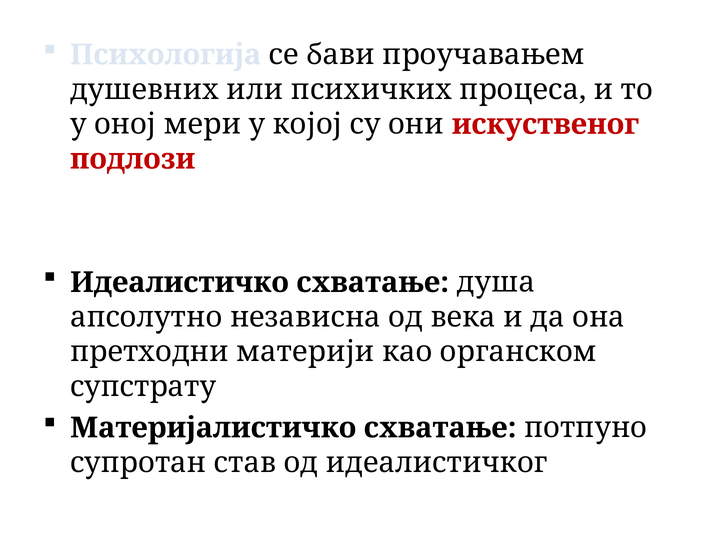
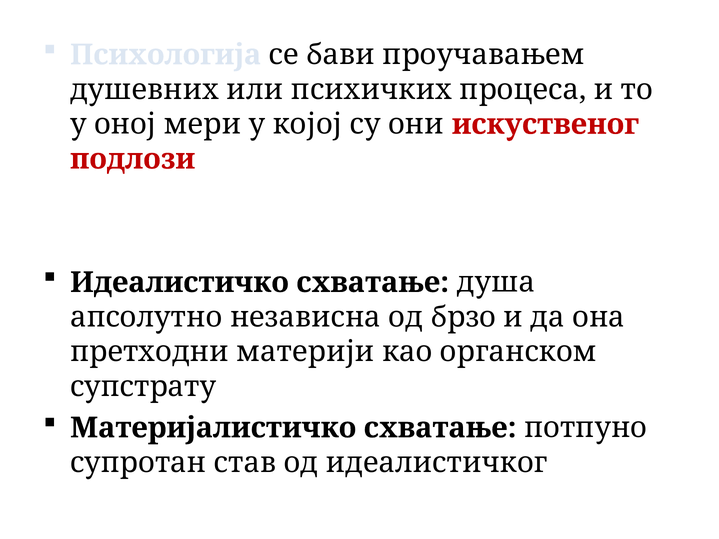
века: века -> брзо (463, 317)
